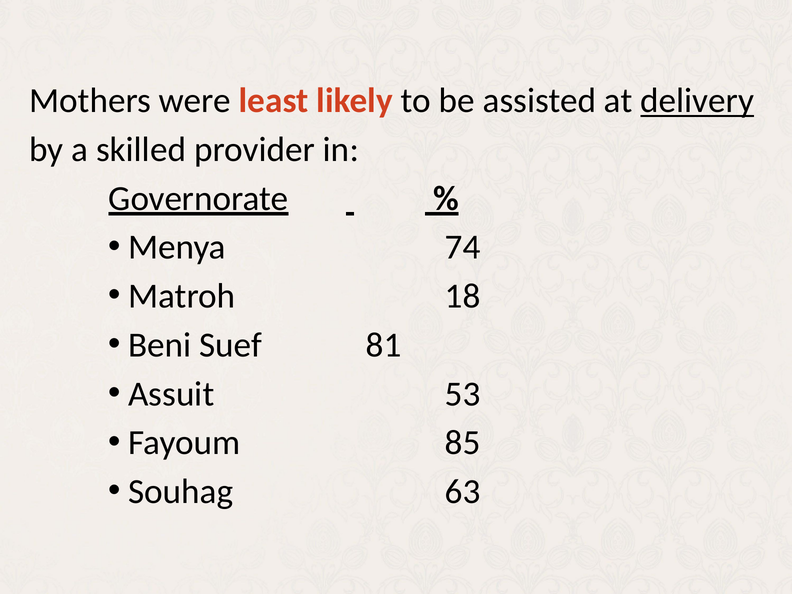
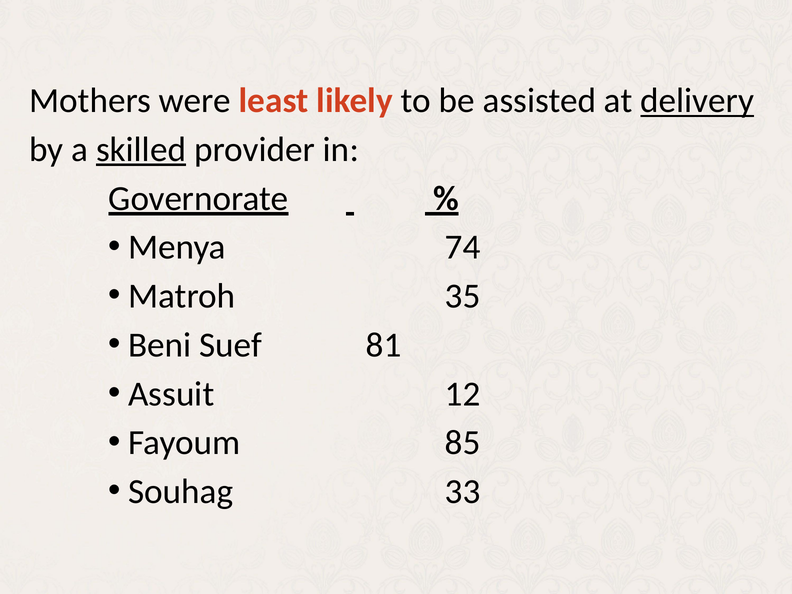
skilled underline: none -> present (141, 150)
18: 18 -> 35 (463, 296)
53: 53 -> 12 (463, 394)
63: 63 -> 33 (463, 492)
